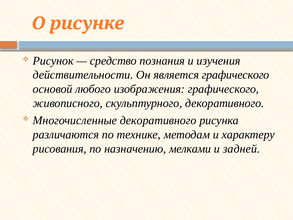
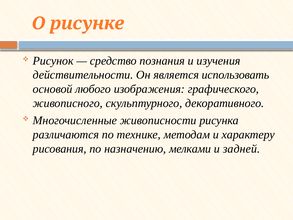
является графического: графического -> использовать (236, 75)
Многочисленные декоративного: декоративного -> живописности (158, 120)
